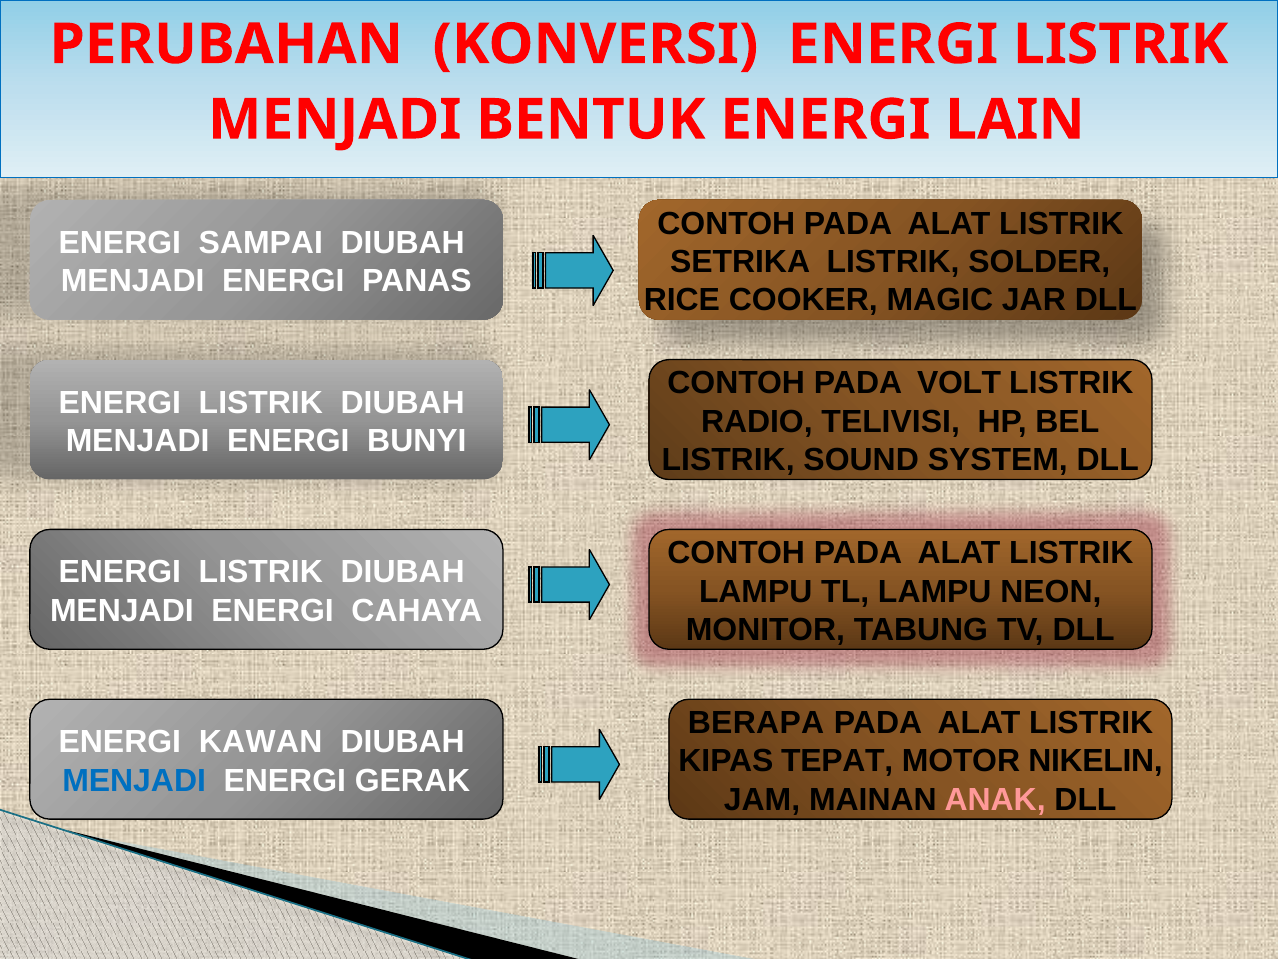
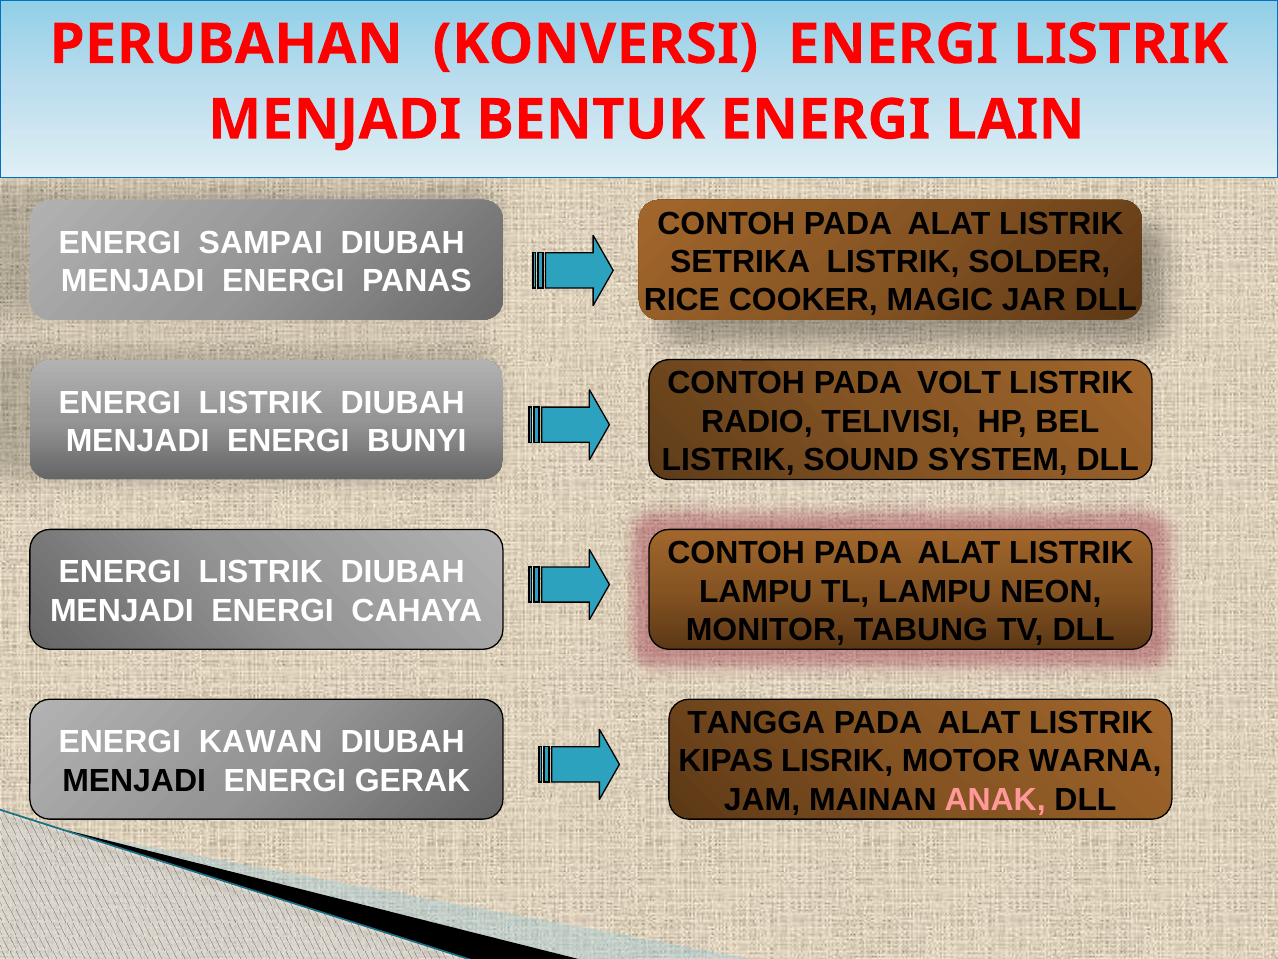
BERAPA: BERAPA -> TANGGA (756, 723)
TEPAT: TEPAT -> LISRIK (837, 761)
NIKELIN: NIKELIN -> WARNA (1095, 761)
MENJADI colour: blue -> black (134, 780)
